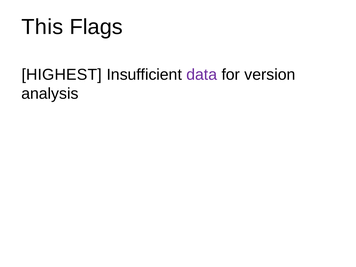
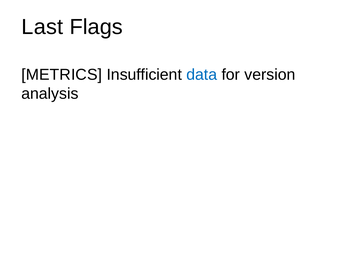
This: This -> Last (42, 27)
HIGHEST: HIGHEST -> METRICS (62, 75)
data colour: purple -> blue (202, 75)
